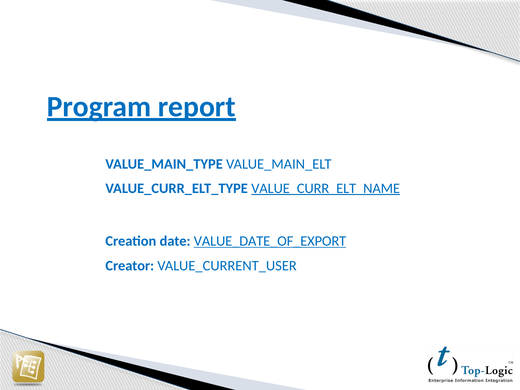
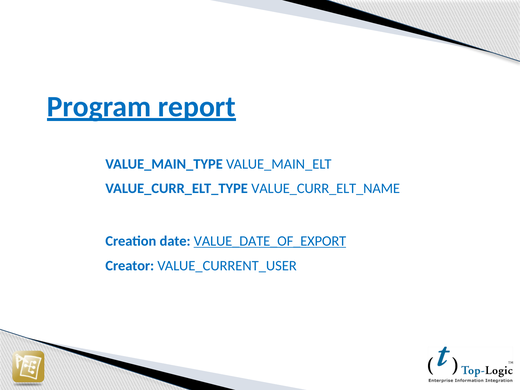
VALUE_CURR_ELT_NAME underline: present -> none (326, 188)
